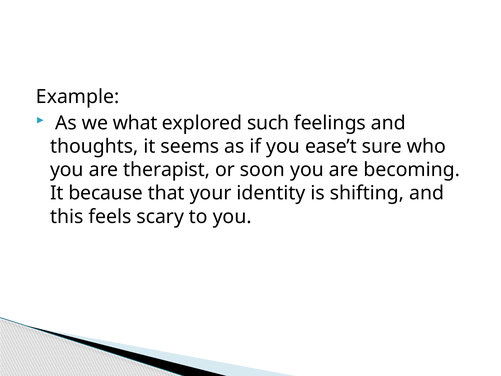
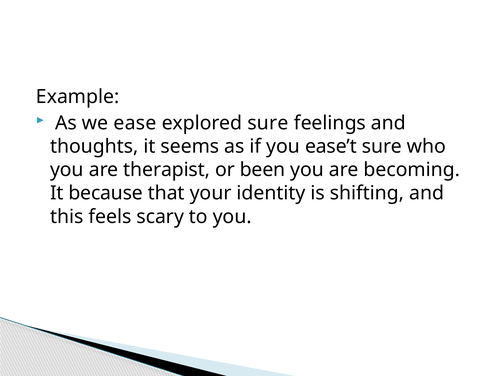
what: what -> ease (135, 123)
explored such: such -> sure (268, 123)
soon: soon -> been (263, 170)
